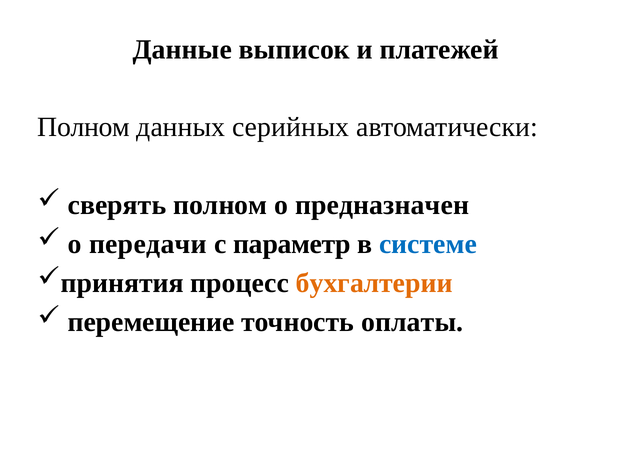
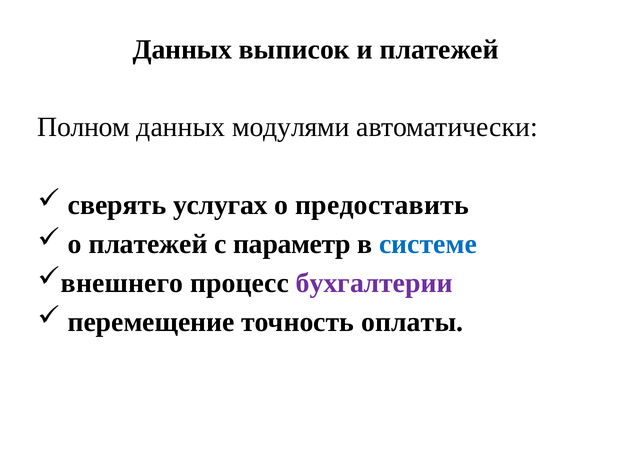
Данные: Данные -> Данных (183, 49)
серийных: серийных -> модулями (291, 127)
сверять полном: полном -> услугах (220, 205)
предназначен: предназначен -> предоставить (382, 205)
о передачи: передачи -> платежей (148, 244)
принятия: принятия -> внешнего (122, 283)
бухгалтерии colour: orange -> purple (374, 283)
